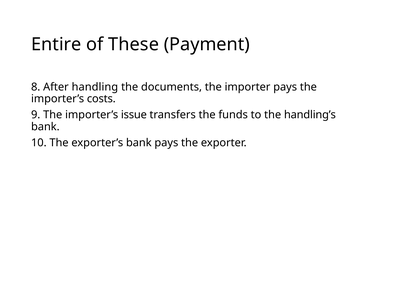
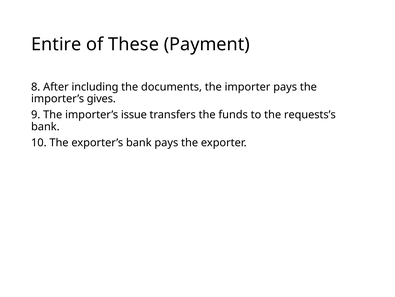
handling: handling -> including (95, 87)
costs: costs -> gives (101, 99)
handling’s: handling’s -> requests’s (310, 115)
